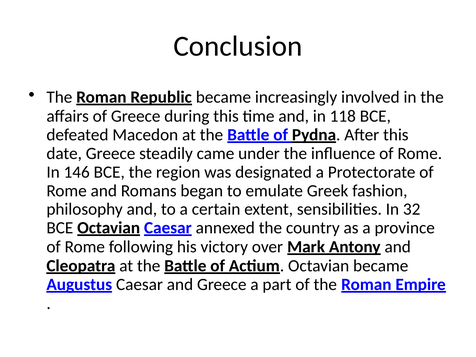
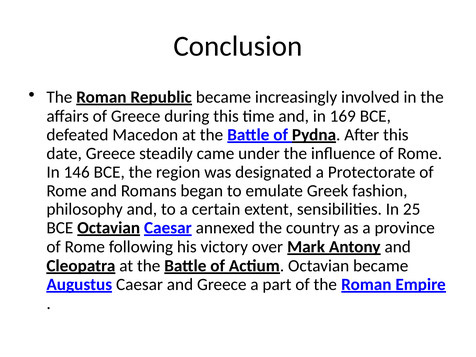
118: 118 -> 169 (343, 116)
32: 32 -> 25 (412, 209)
